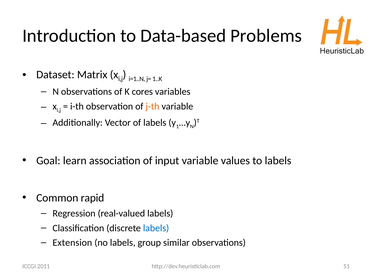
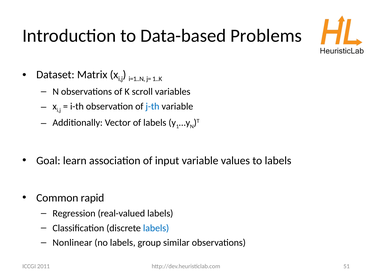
cores: cores -> scroll (142, 92)
j-th colour: orange -> blue (153, 106)
Extension: Extension -> Nonlinear (72, 243)
